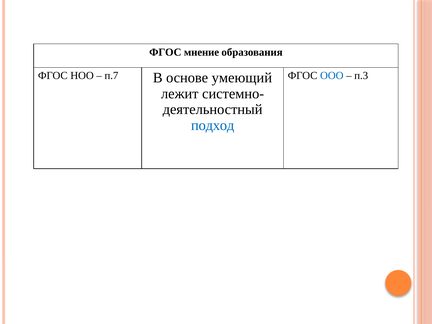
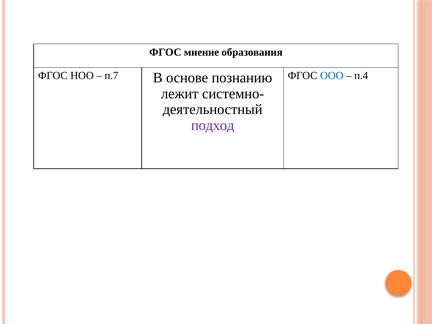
умеющий: умеющий -> познанию (242, 78)
п.3: п.3 -> п.4 (361, 76)
подход colour: blue -> purple (213, 125)
